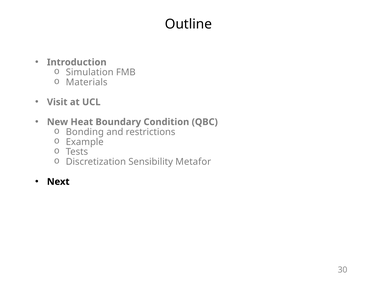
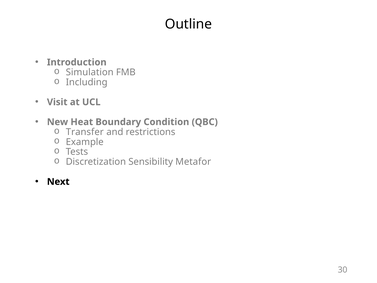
Materials: Materials -> Including (87, 82)
Bonding: Bonding -> Transfer (85, 132)
